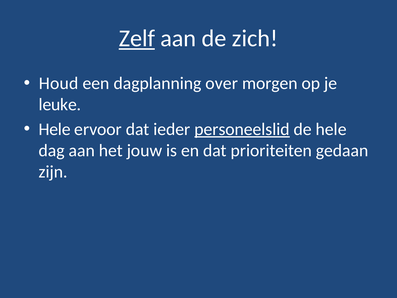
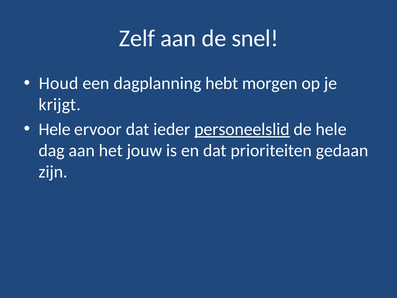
Zelf underline: present -> none (137, 38)
zich: zich -> snel (255, 38)
over: over -> hebt (222, 83)
leuke: leuke -> krijgt (60, 104)
